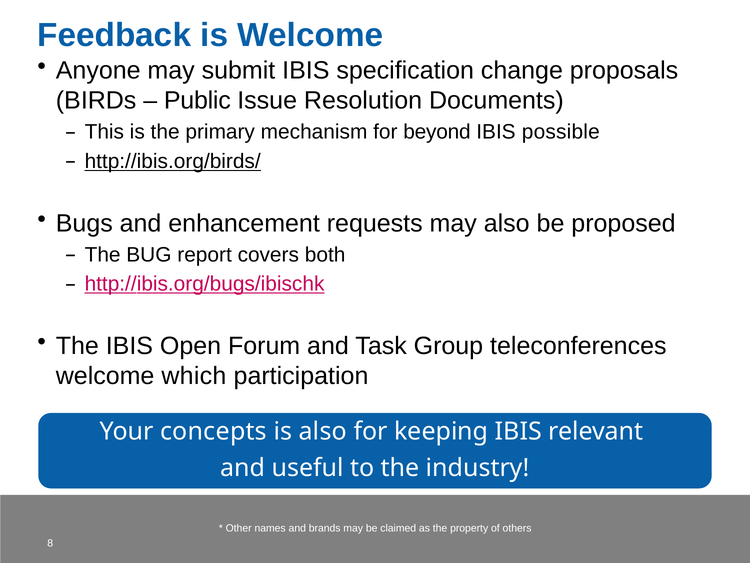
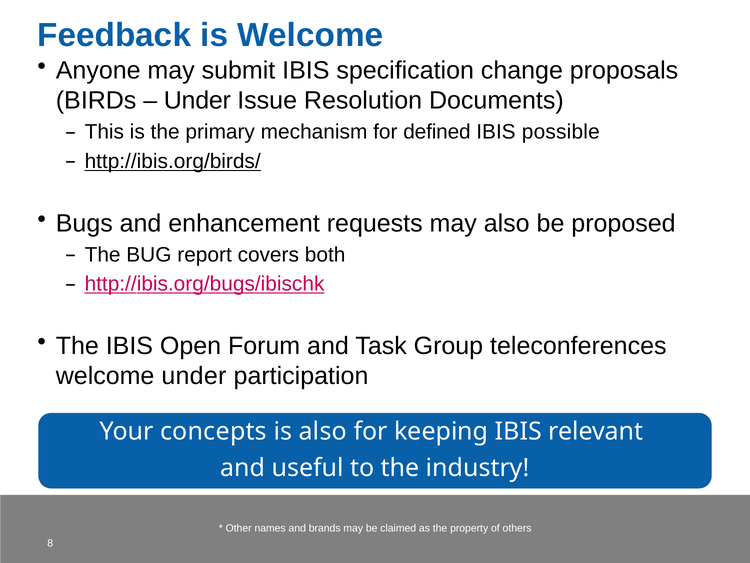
Public: Public -> Under (197, 101)
beyond: beyond -> defined (437, 132)
welcome which: which -> under (194, 376)
